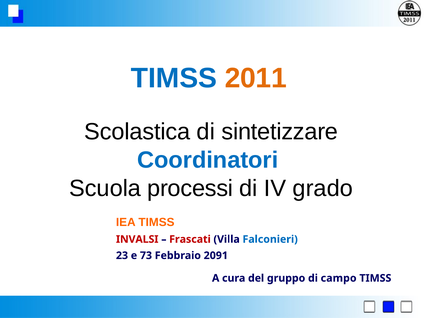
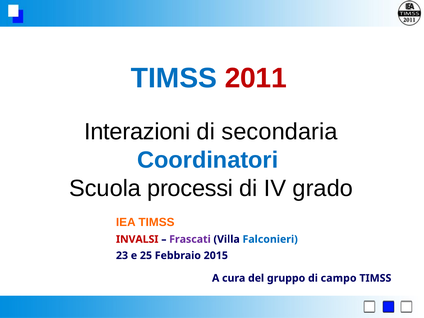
2011 colour: orange -> red (256, 78)
Scolastica: Scolastica -> Interazioni (137, 132)
sintetizzare: sintetizzare -> secondaria (280, 132)
Frascati colour: red -> purple (190, 239)
73: 73 -> 25 (146, 256)
2091: 2091 -> 2015 (216, 256)
